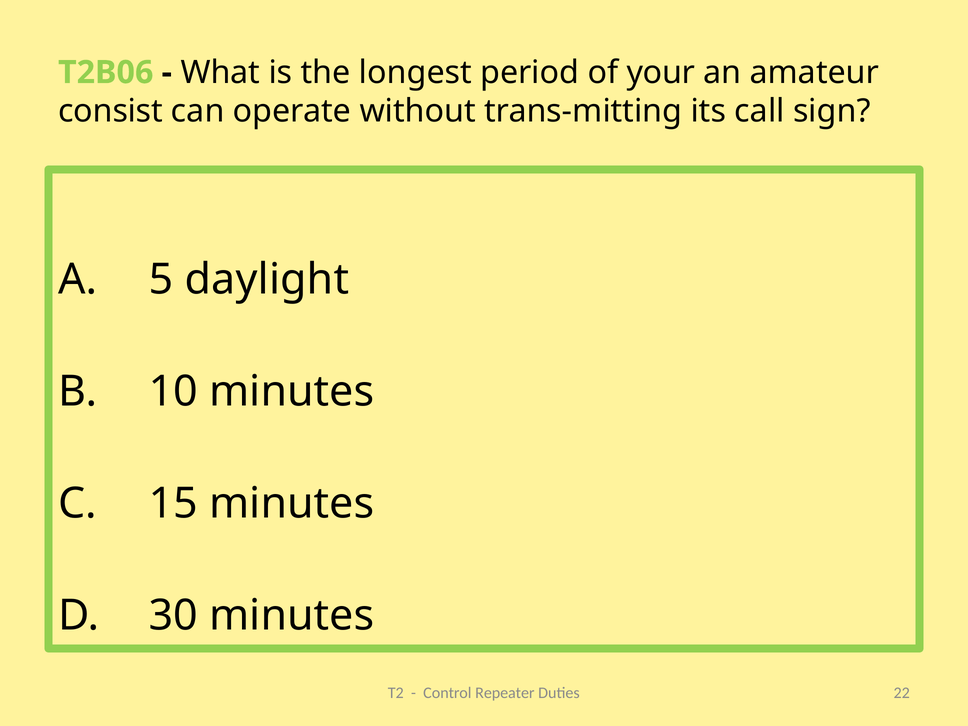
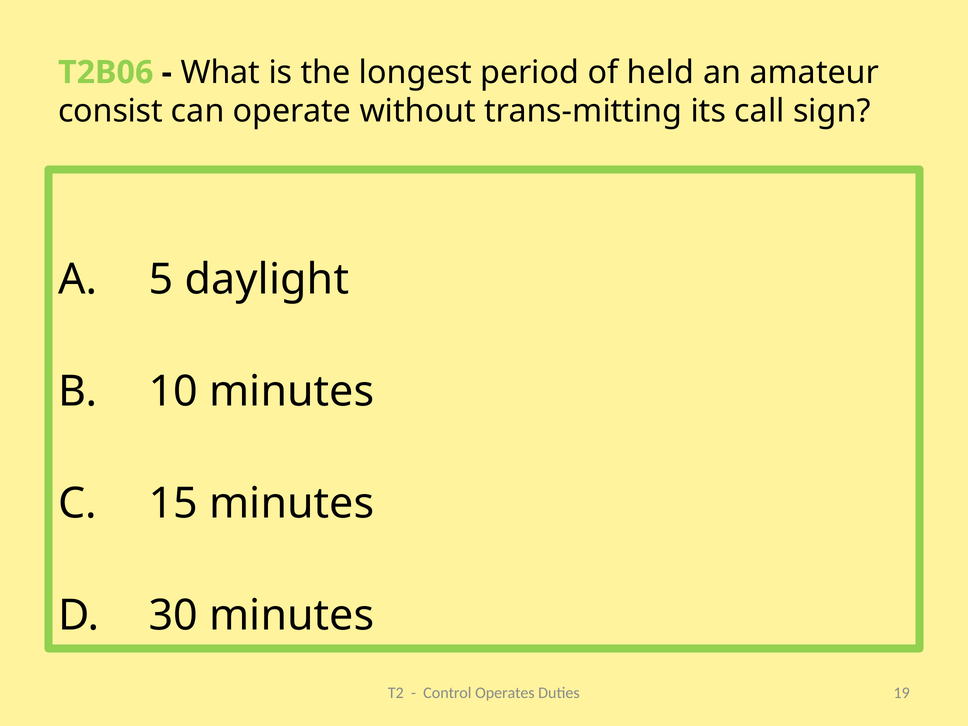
your: your -> held (661, 72)
Repeater: Repeater -> Operates (505, 693)
22: 22 -> 19 (902, 693)
